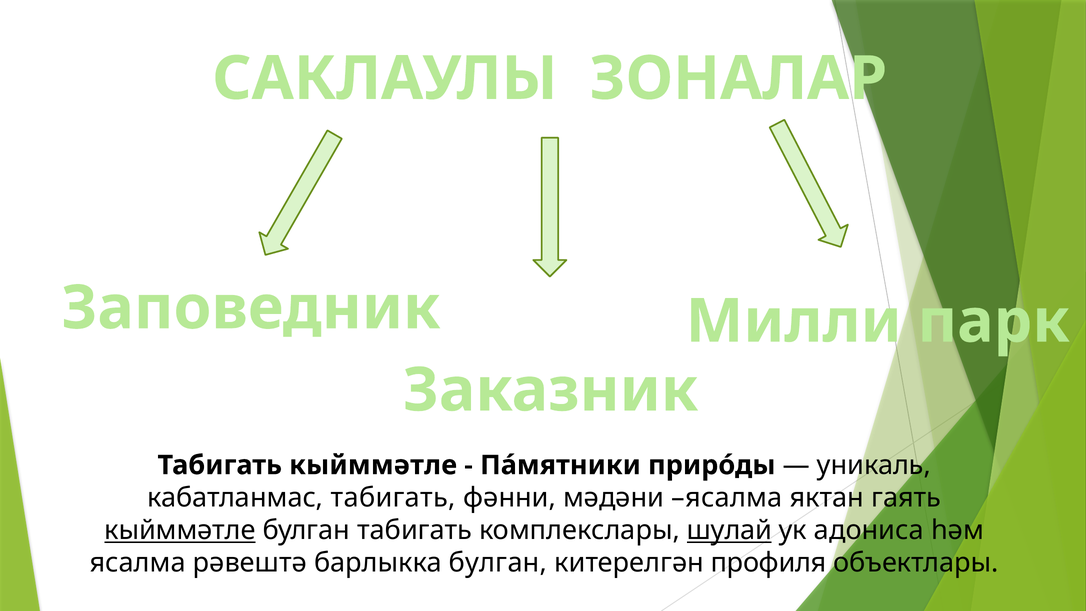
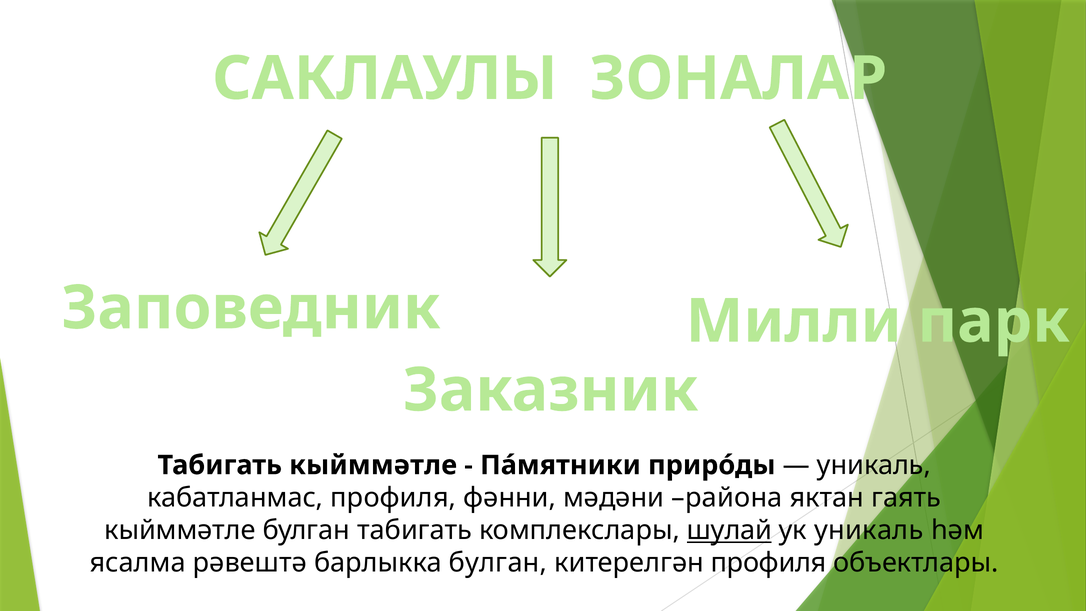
кабатланмас табигать: табигать -> профиля (393, 498)
мәдәни ясалма: ясалма -> района (727, 498)
кыйммәтле underline: present -> none (180, 530)
ук адониса: адониса -> уникаль (869, 530)
